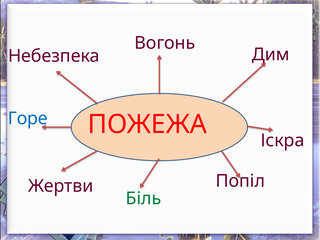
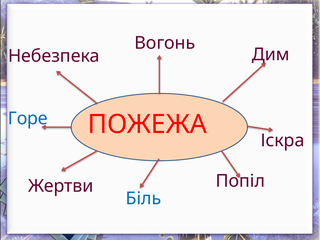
Біль colour: green -> blue (143, 198)
